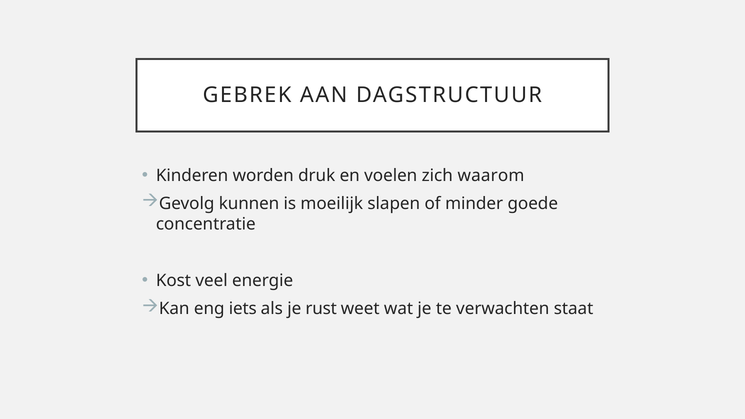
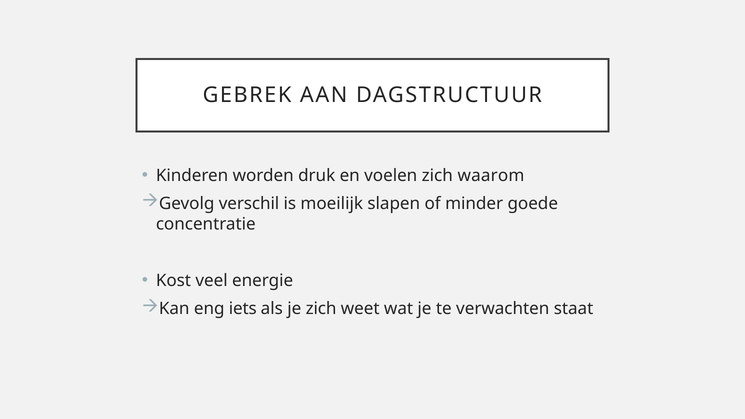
kunnen: kunnen -> verschil (249, 204)
je rust: rust -> zich (321, 309)
